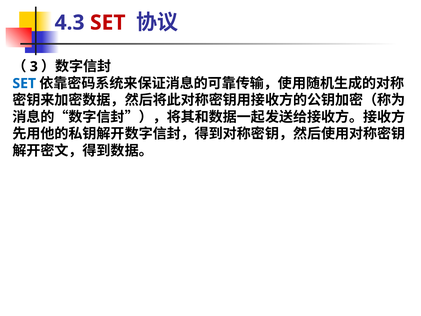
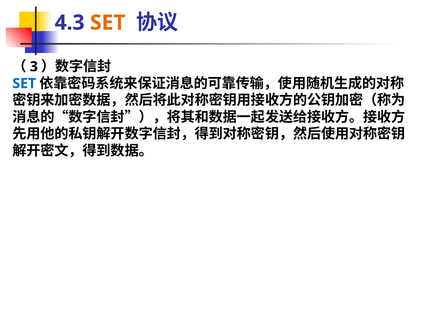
SET colour: red -> orange (108, 23)
